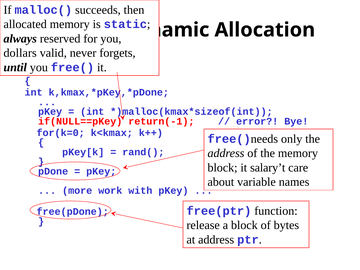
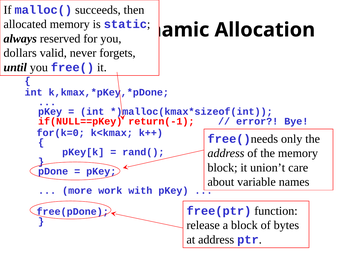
salary’t: salary’t -> union’t (268, 168)
